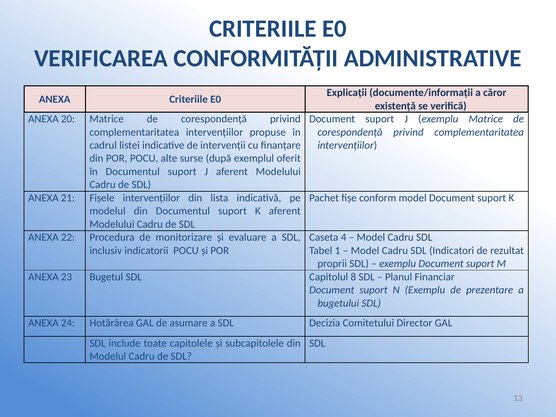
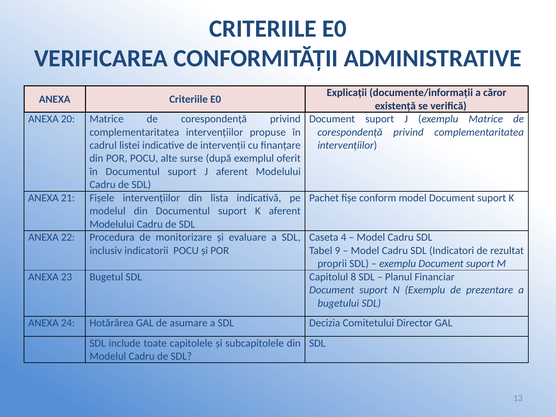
1: 1 -> 9 (338, 251)
